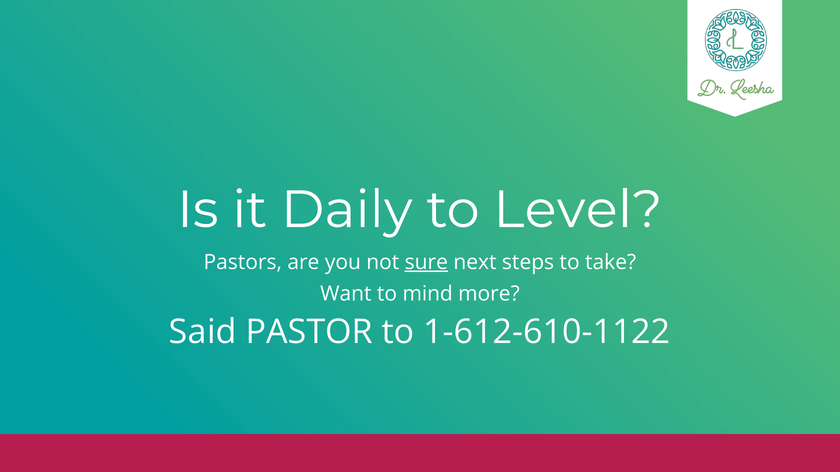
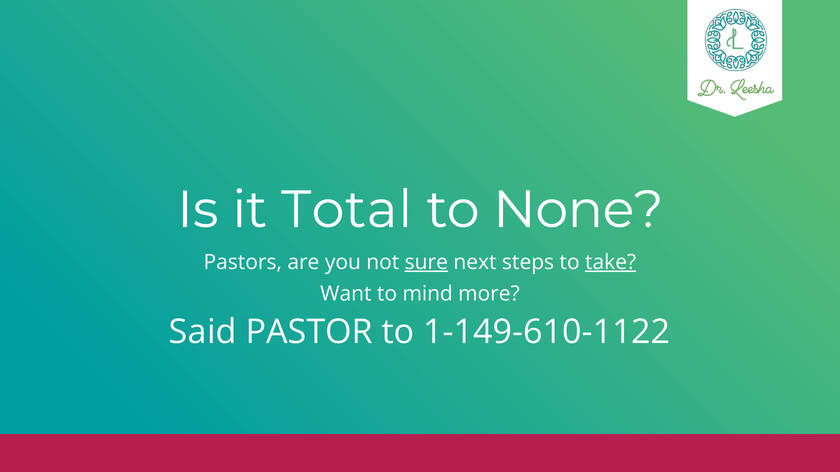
Daily: Daily -> Total (347, 210)
Level: Level -> None (578, 210)
take underline: none -> present (611, 263)
1-612-610-1122: 1-612-610-1122 -> 1-149-610-1122 (547, 332)
